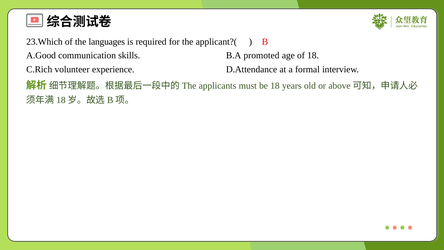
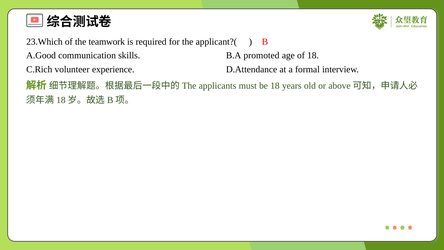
languages: languages -> teamwork (107, 42)
